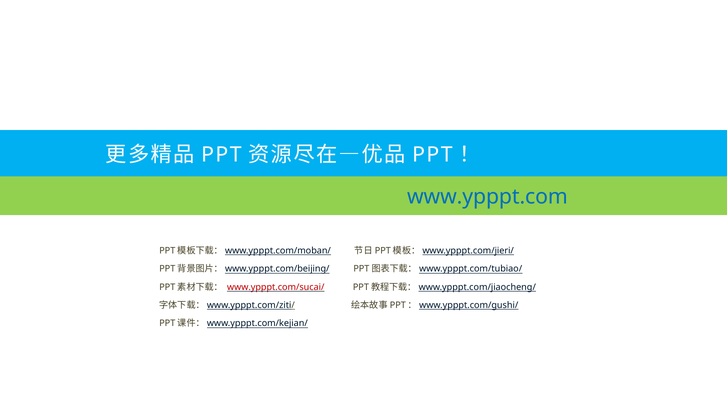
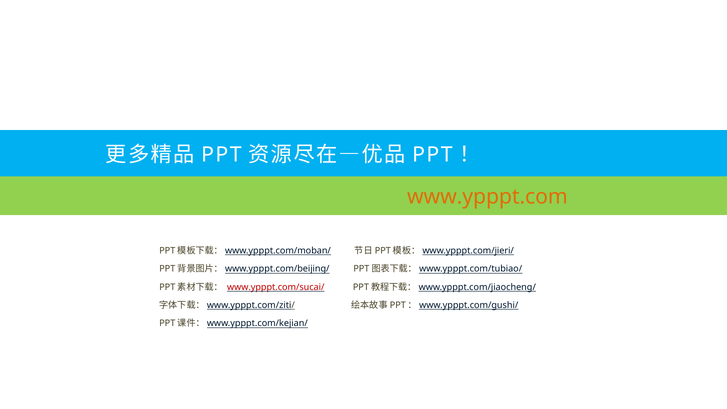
www.ypppt.com colour: blue -> orange (487, 197)
